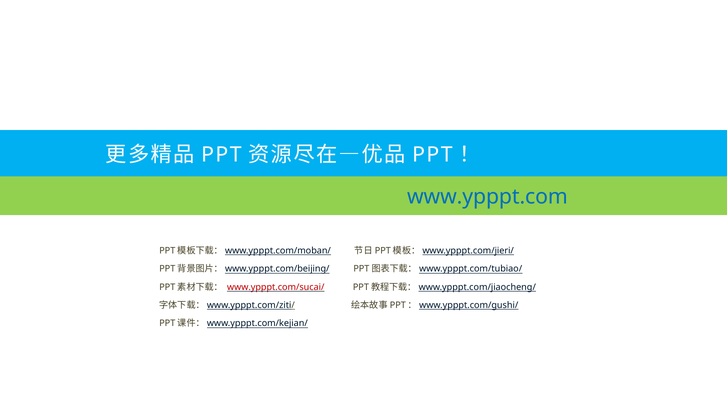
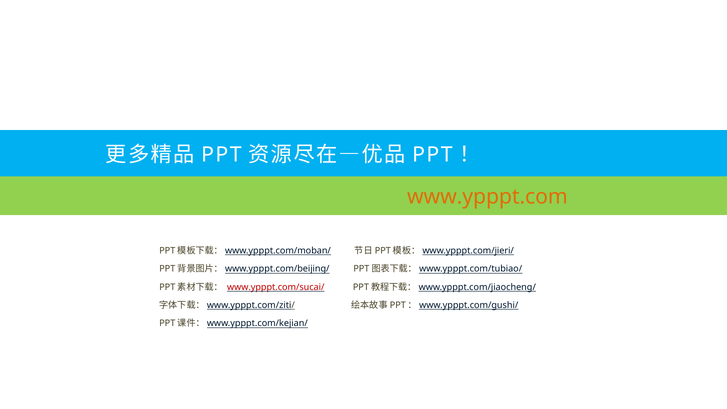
www.ypppt.com colour: blue -> orange (487, 197)
